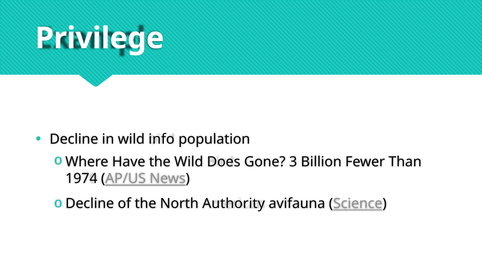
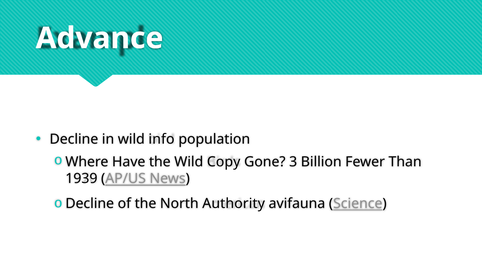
Privilege: Privilege -> Advance (100, 38)
Does: Does -> Copy (224, 162)
1974: 1974 -> 1939 (81, 179)
